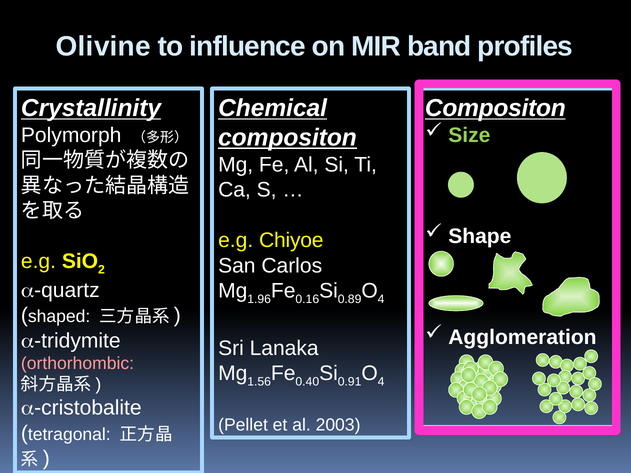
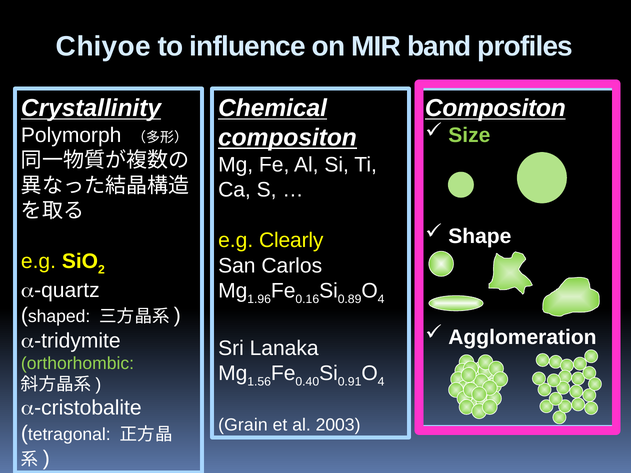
Olivine: Olivine -> Chiyoe (103, 47)
Chiyoe: Chiyoe -> Clearly (291, 241)
orthorhombic colour: pink -> light green (78, 364)
Pellet: Pellet -> Grain (243, 425)
